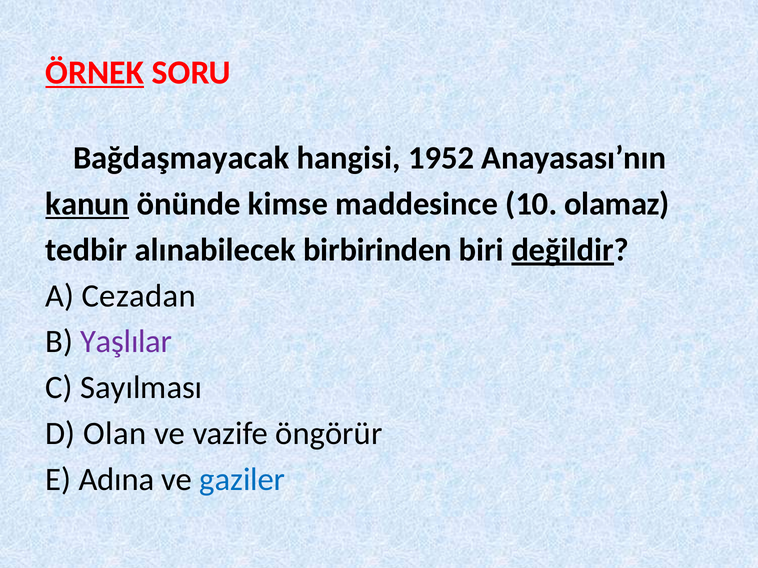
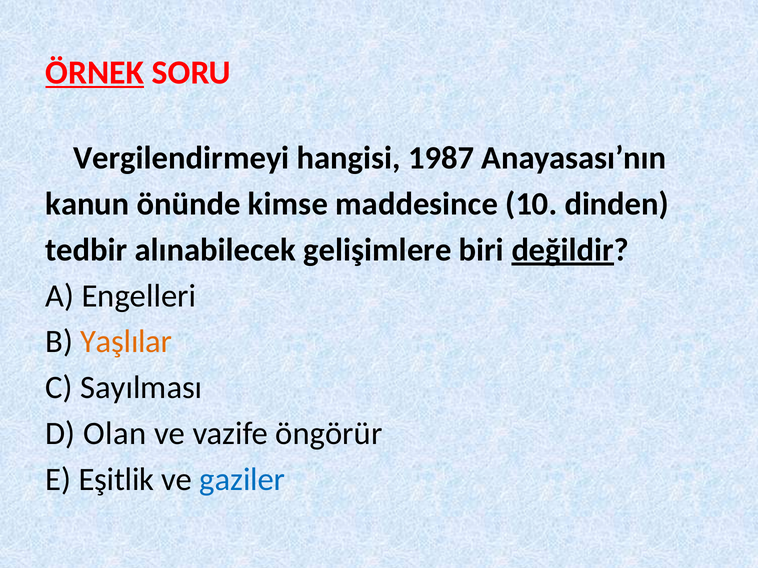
Bağdaşmayacak: Bağdaşmayacak -> Vergilendirmeyi (181, 158)
1952: 1952 -> 1987 (441, 158)
kanun underline: present -> none (87, 204)
olamaz: olamaz -> dinden (617, 204)
birbirinden: birbirinden -> gelişimlere (377, 250)
Cezadan: Cezadan -> Engelleri (139, 296)
Yaşlılar colour: purple -> orange (126, 342)
Adına: Adına -> Eşitlik (116, 480)
